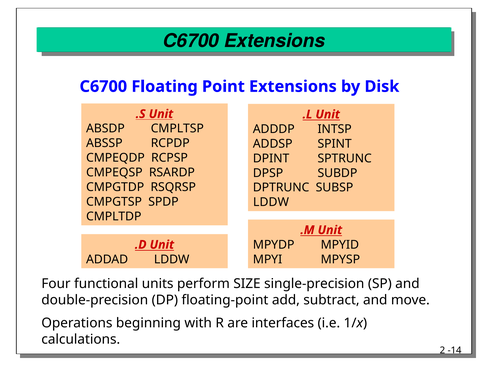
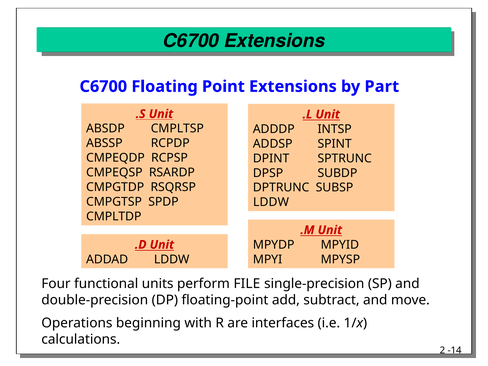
Disk: Disk -> Part (382, 87)
SIZE: SIZE -> FILE (247, 284)
